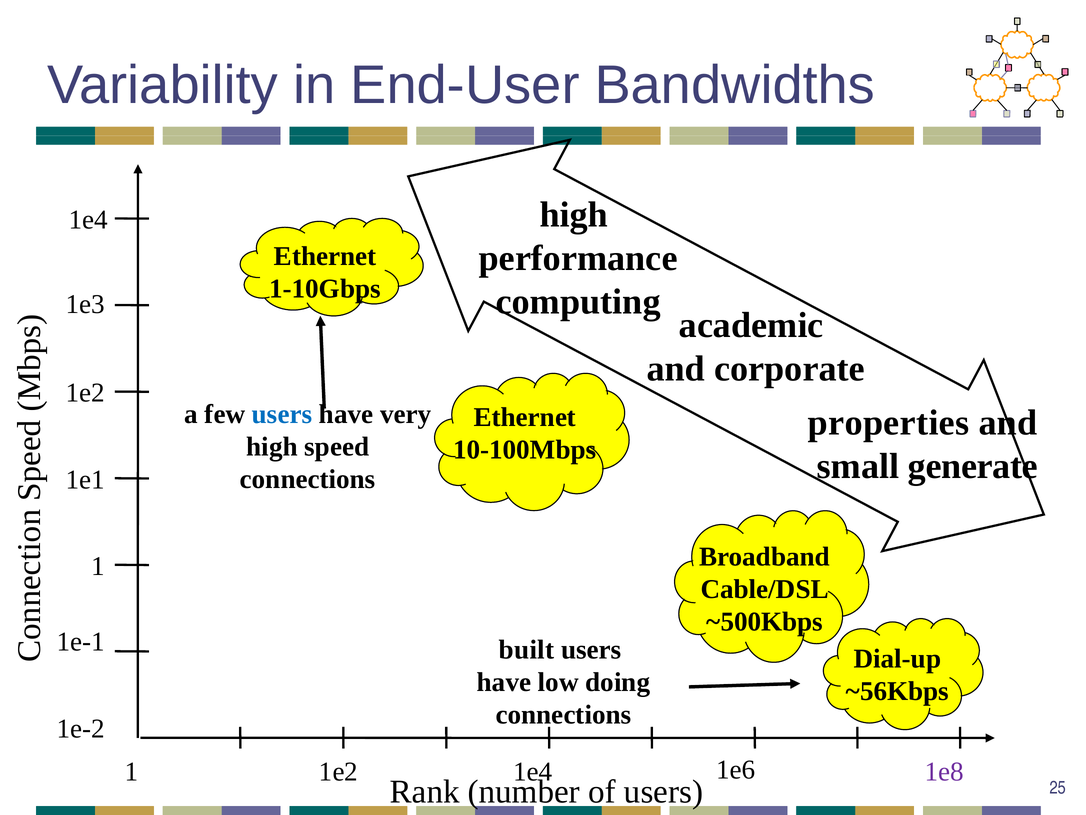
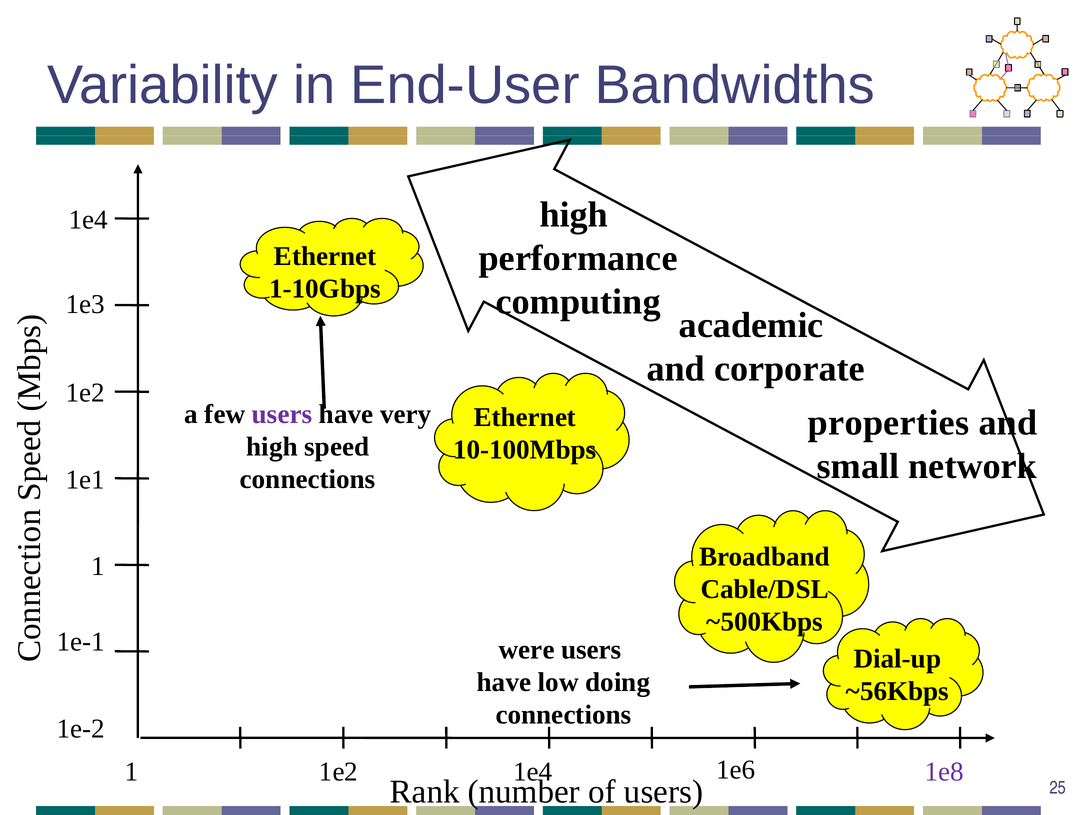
users colour: blue -> purple (282, 414)
generate: generate -> network (973, 466)
built: built -> were (527, 649)
